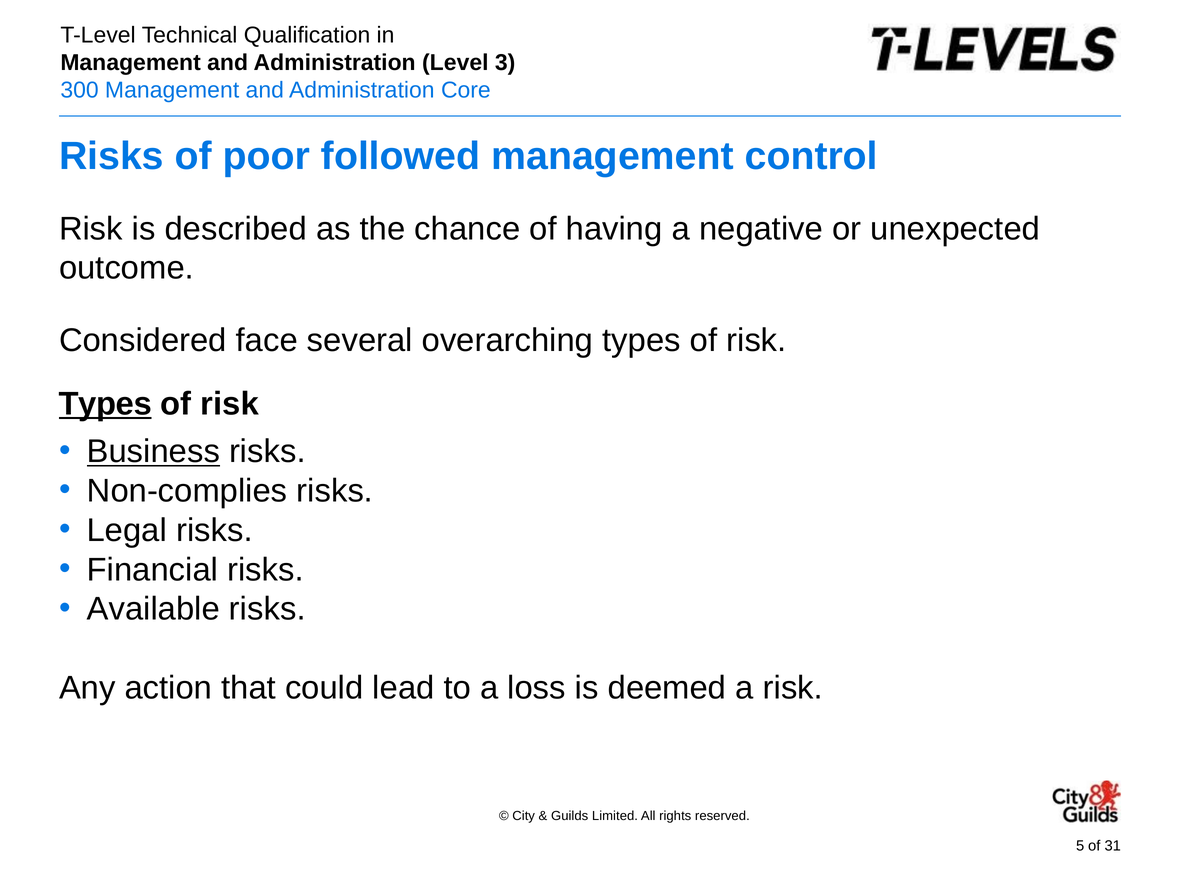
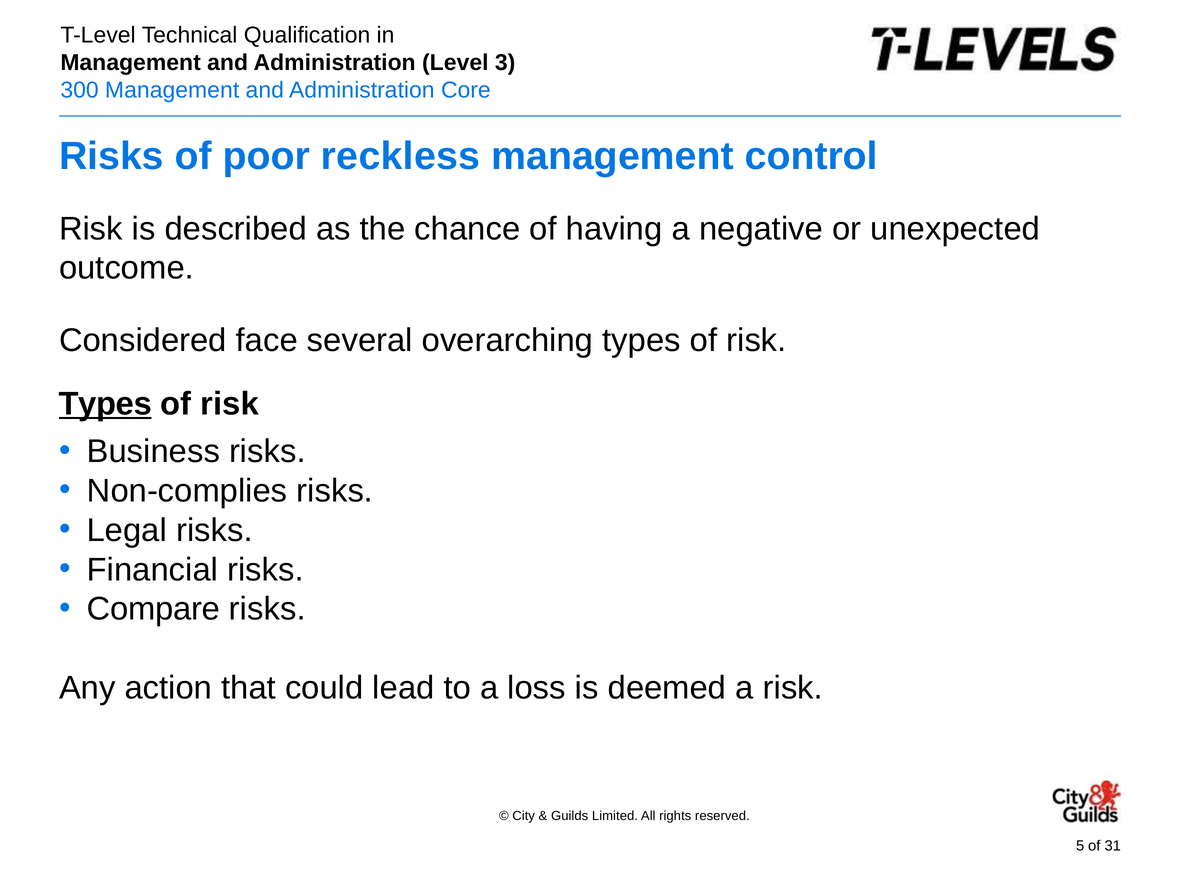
followed: followed -> reckless (401, 156)
Business underline: present -> none (153, 452)
Available: Available -> Compare (153, 609)
